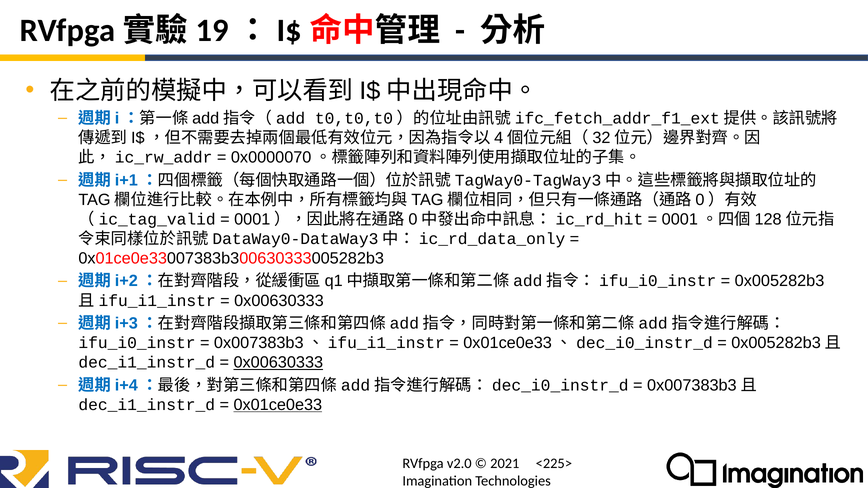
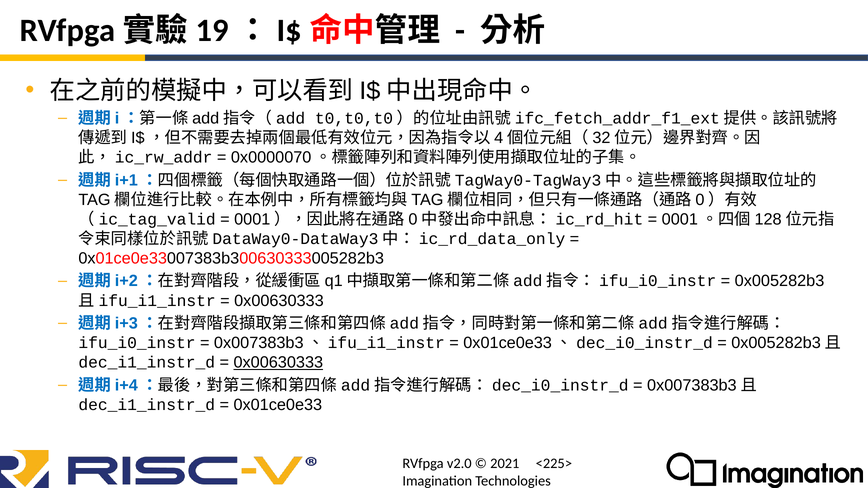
0x01ce0e33 underline: present -> none (278, 405)
